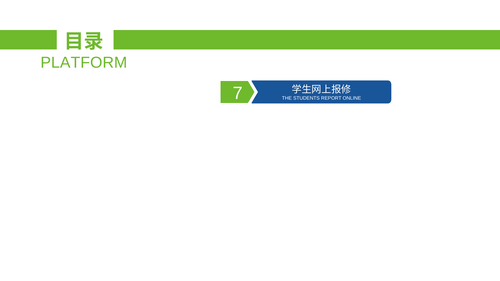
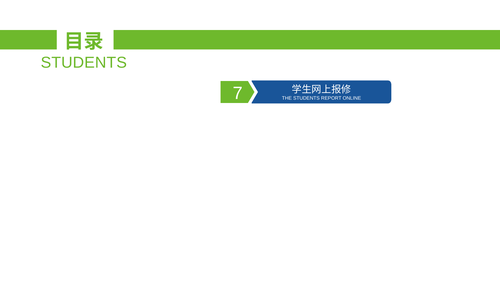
PLATFORM: PLATFORM -> STUDENTS (84, 63)
